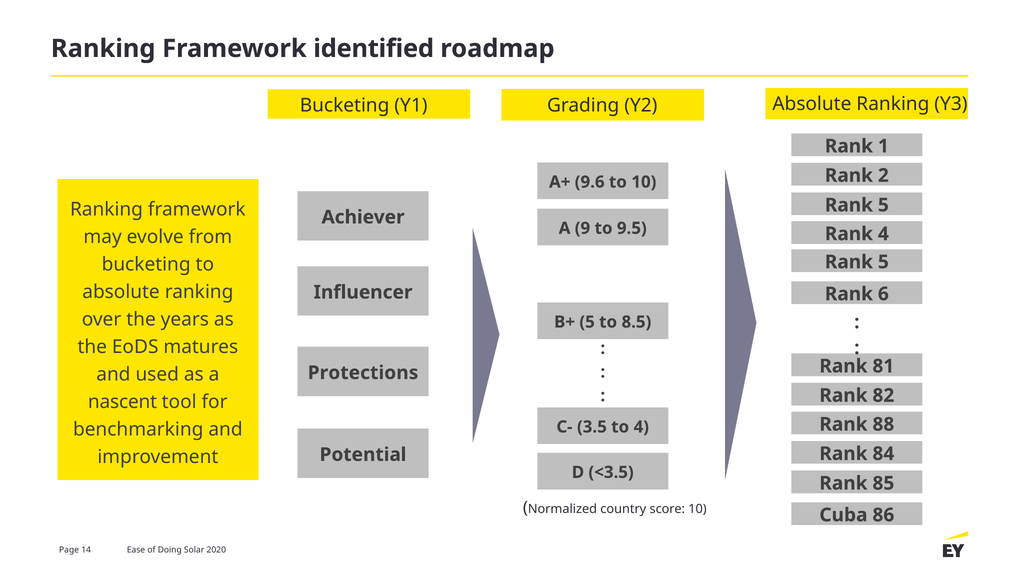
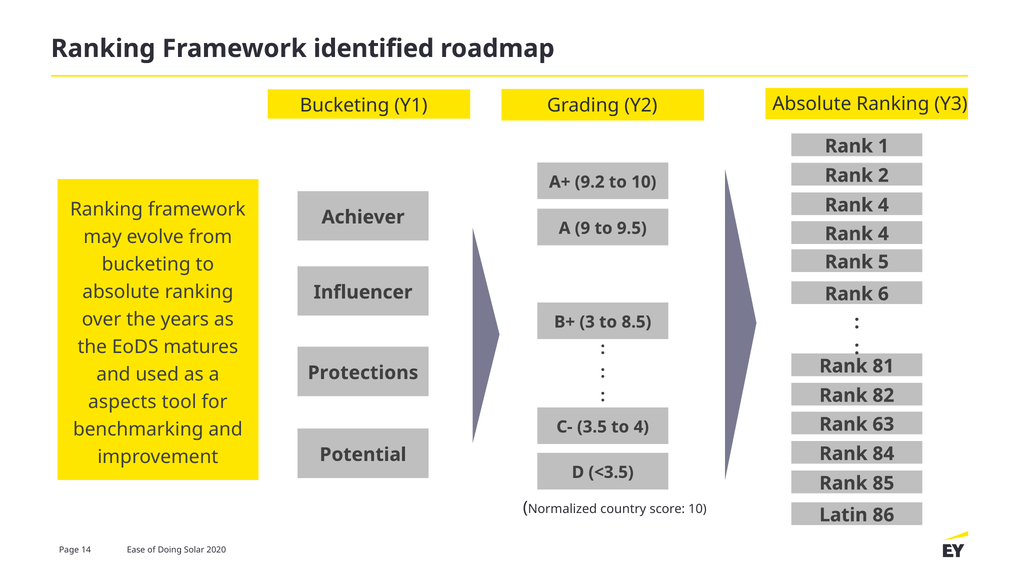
9.6: 9.6 -> 9.2 (590, 182)
5: 5 -> 4 (883, 205)
B+ 5: 5 -> 3 (587, 322)
nascent: nascent -> aspects (122, 402)
88: 88 -> 63 (883, 424)
Cuba: Cuba -> Latin (843, 515)
